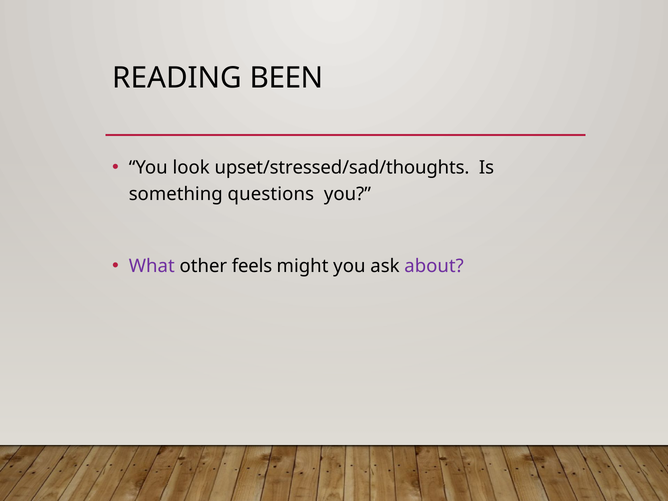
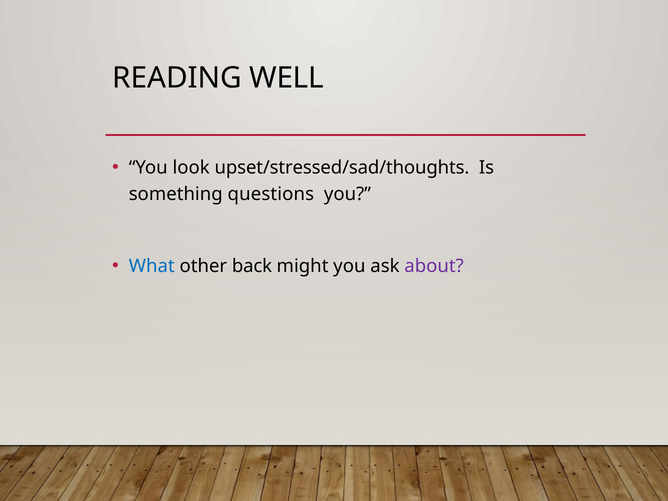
BEEN: BEEN -> WELL (287, 78)
What colour: purple -> blue (152, 266)
feels: feels -> back (252, 266)
